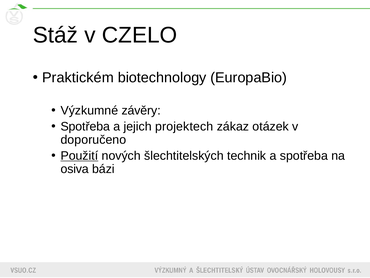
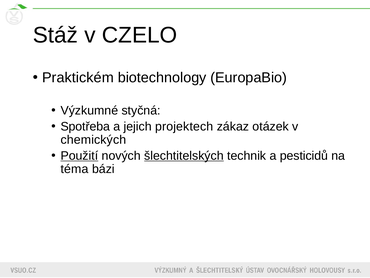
závěry: závěry -> styčná (141, 110)
doporučeno: doporučeno -> chemických (93, 140)
šlechtitelských underline: none -> present (184, 155)
a spotřeba: spotřeba -> pesticidů (304, 155)
osiva: osiva -> téma (75, 169)
